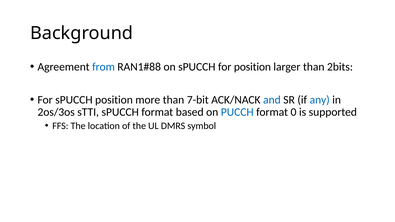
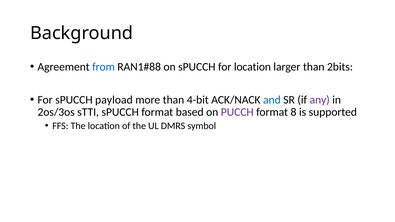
for position: position -> location (252, 67)
sPUCCH position: position -> payload (114, 100)
7-bit: 7-bit -> 4-bit (198, 100)
any colour: blue -> purple (320, 100)
PUCCH colour: blue -> purple (237, 112)
0: 0 -> 8 (294, 112)
